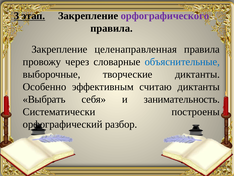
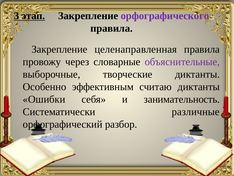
объяснительные colour: blue -> purple (182, 62)
Выбрать: Выбрать -> Ошибки (44, 99)
построены: построены -> различные (196, 112)
